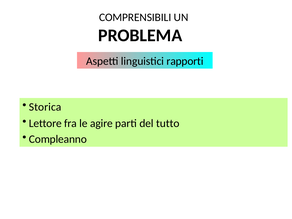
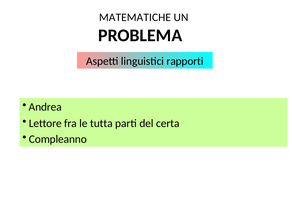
COMPRENSIBILI: COMPRENSIBILI -> MATEMATICHE (135, 17)
Storica: Storica -> Andrea (45, 107)
agire: agire -> tutta (101, 123)
tutto: tutto -> certa (168, 123)
